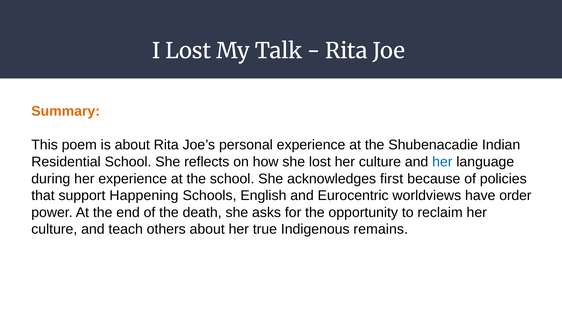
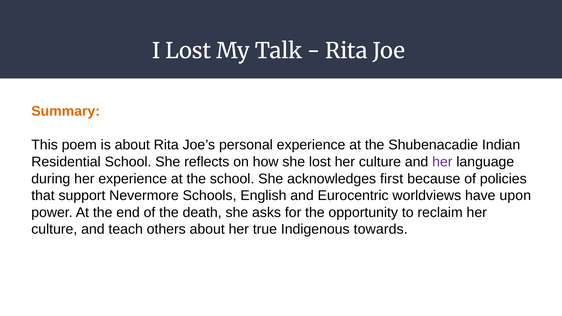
her colour: blue -> purple (442, 162)
Happening: Happening -> Nevermore (144, 196)
order: order -> upon (515, 196)
remains: remains -> towards (381, 229)
